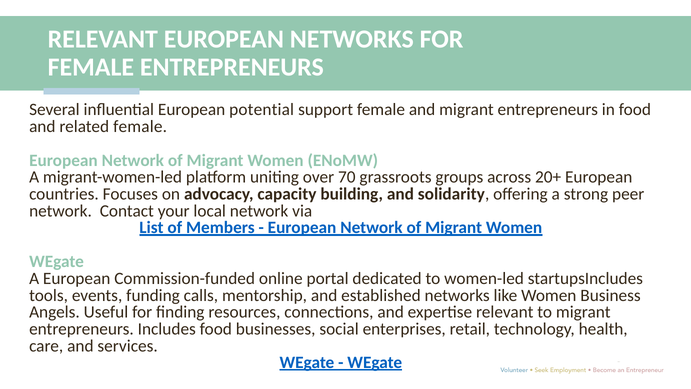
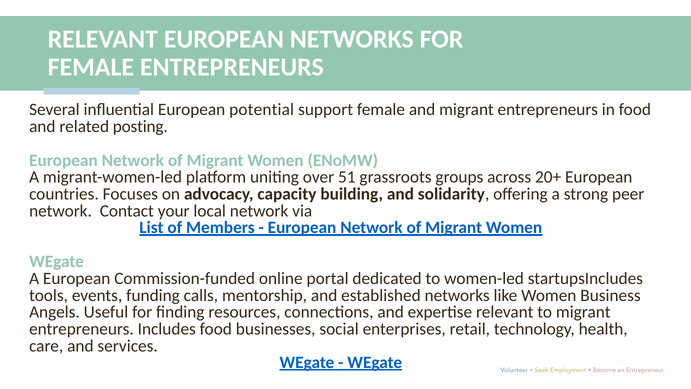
related female: female -> posting (140, 127)
70: 70 -> 51 (347, 177)
